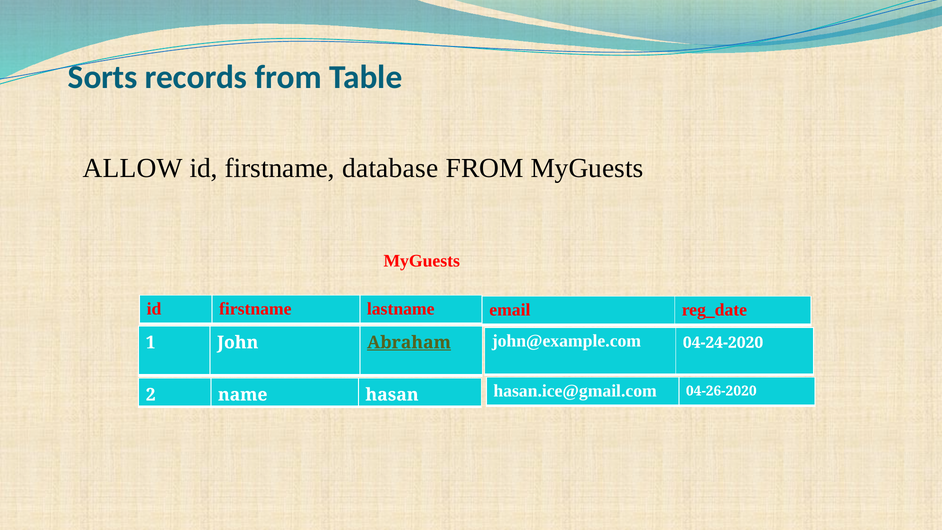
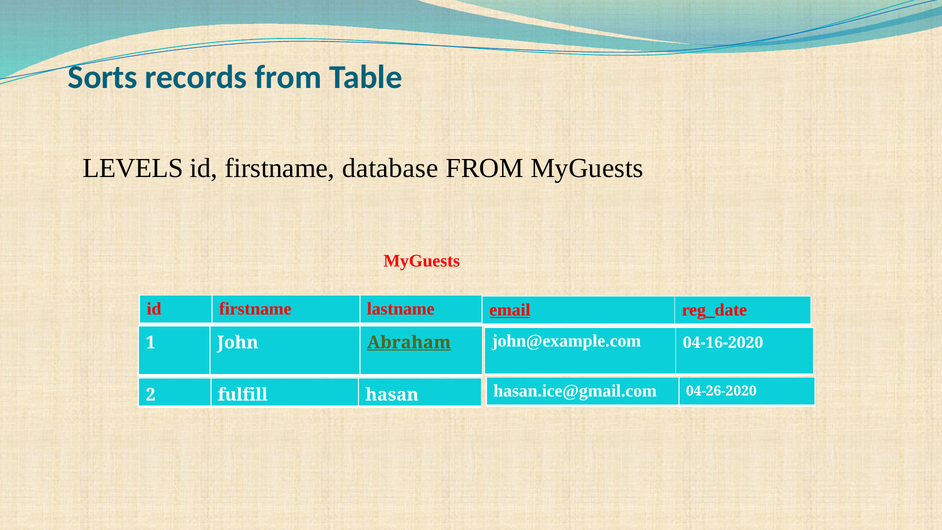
ALLOW: ALLOW -> LEVELS (133, 168)
email underline: none -> present (510, 310)
04-24-2020: 04-24-2020 -> 04-16-2020 (723, 343)
name: name -> fulfill (243, 395)
